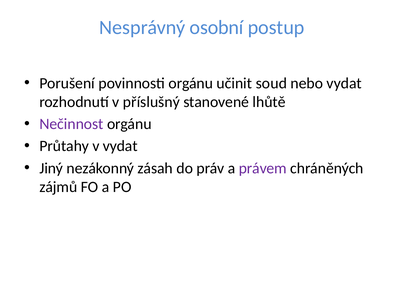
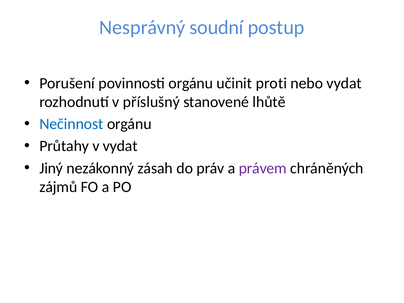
osobní: osobní -> soudní (217, 28)
soud: soud -> proti (271, 83)
Nečinnost colour: purple -> blue (71, 124)
